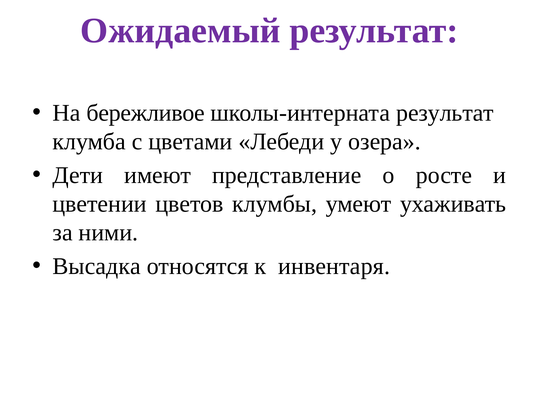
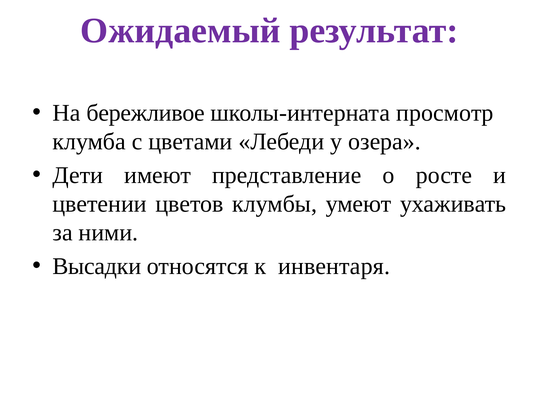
школы-интерната результат: результат -> просмотр (445, 113)
Высадка: Высадка -> Высадки (97, 266)
